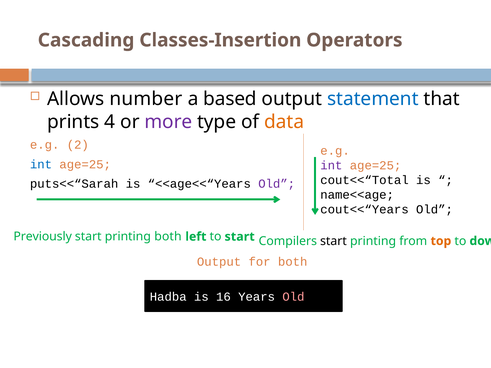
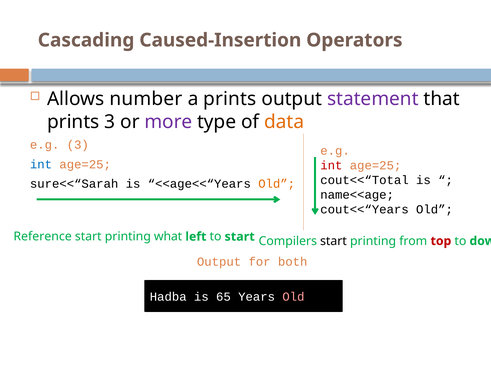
Classes-Insertion: Classes-Insertion -> Caused-Insertion (220, 40)
a based: based -> prints (230, 99)
statement colour: blue -> purple (373, 99)
prints 4: 4 -> 3 (110, 122)
e.g 2: 2 -> 3 (78, 145)
int colour: purple -> red (331, 166)
puts<<“Sarah: puts<<“Sarah -> sure<<“Sarah (74, 184)
Old colour: purple -> orange (277, 184)
Previously: Previously -> Reference (43, 237)
printing both: both -> what (168, 237)
top colour: orange -> red (441, 241)
16: 16 -> 65 (223, 297)
